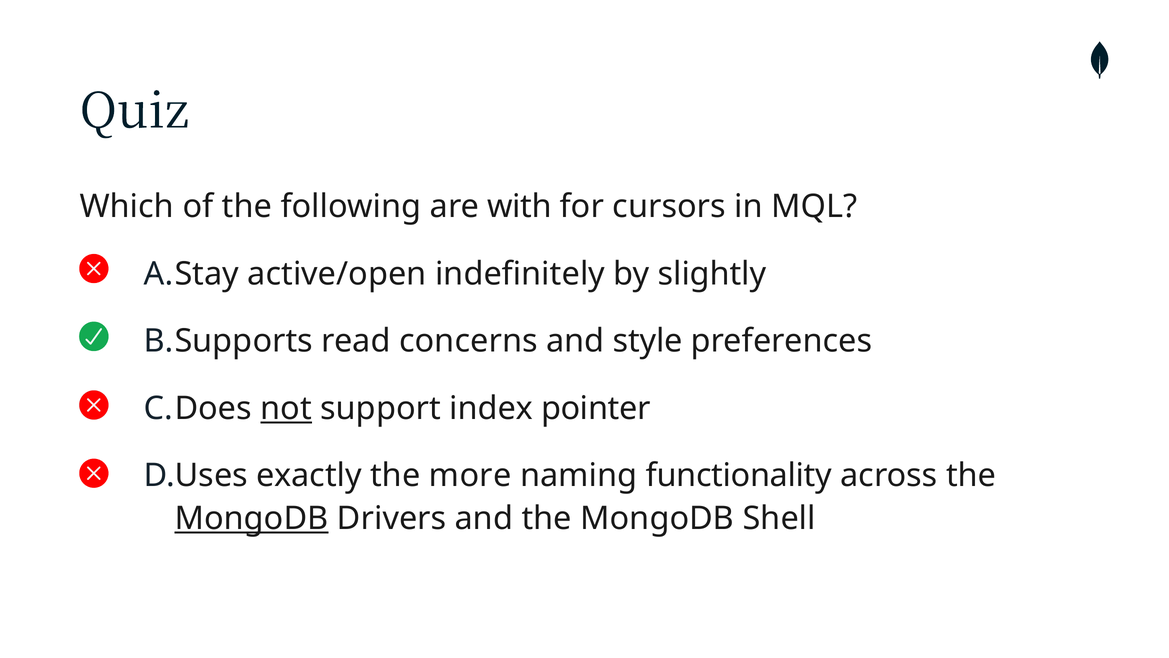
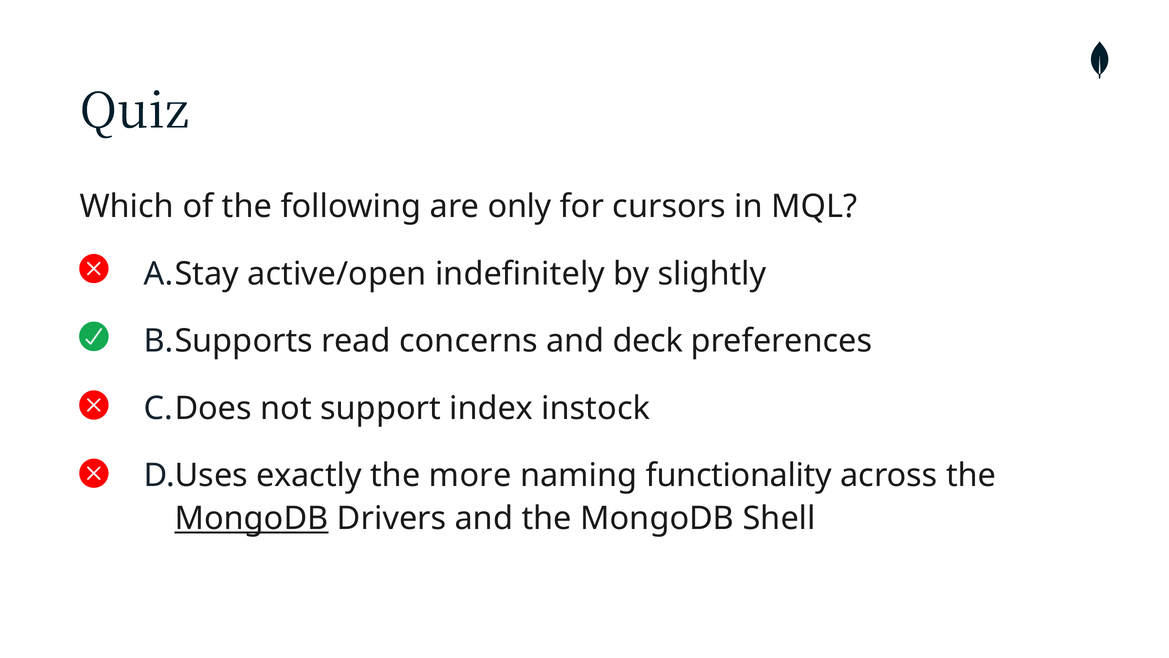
with: with -> only (520, 207)
style: style -> deck (648, 341)
not underline: present -> none (286, 408)
pointer: pointer -> instock (596, 408)
